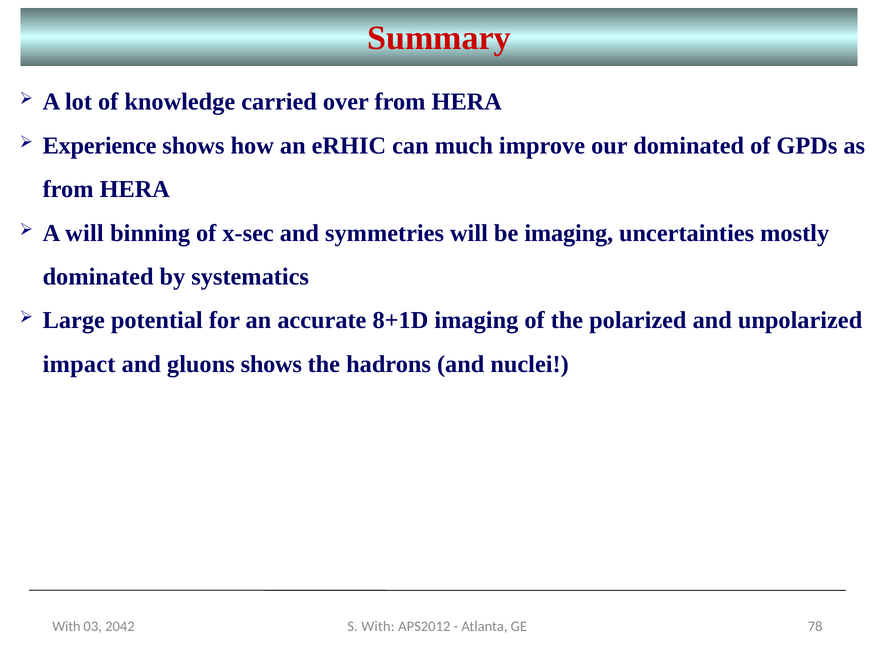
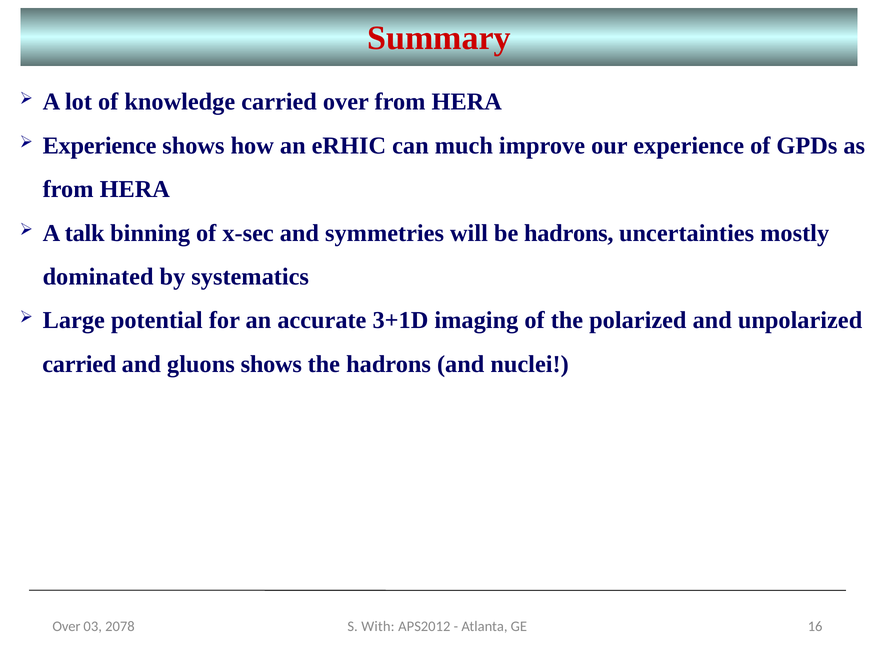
our dominated: dominated -> experience (689, 146)
A will: will -> talk (85, 233)
be imaging: imaging -> hadrons (569, 233)
8+1D: 8+1D -> 3+1D (400, 321)
impact: impact -> carried (79, 364)
78: 78 -> 16 (815, 627)
With: With -> Over (66, 627)
2042: 2042 -> 2078 (120, 627)
